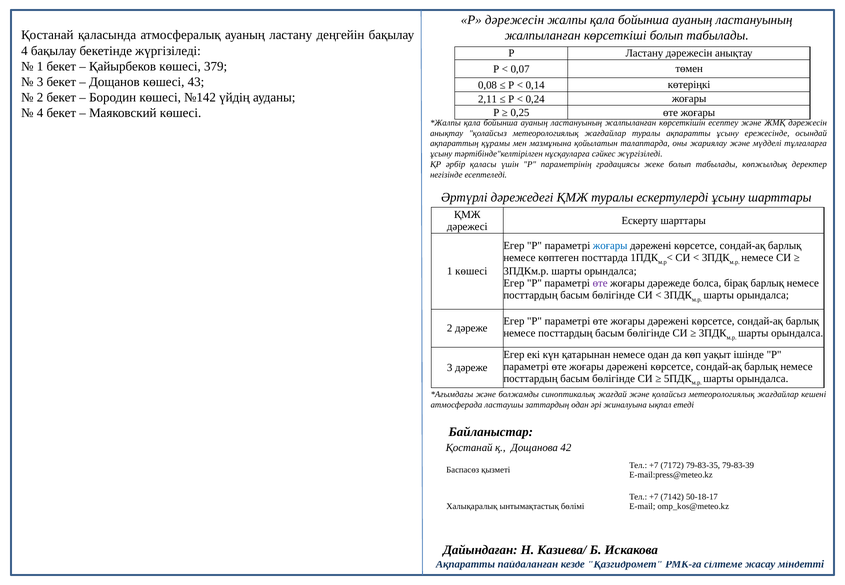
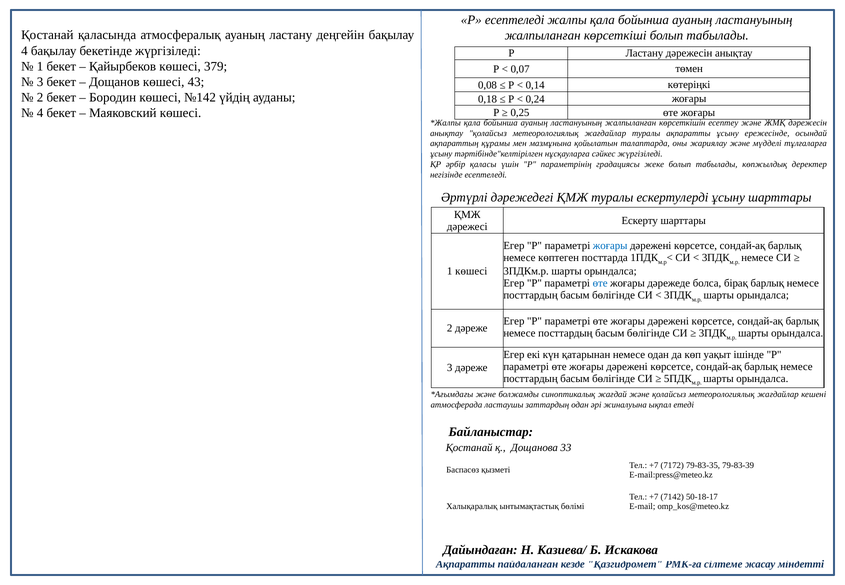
Р дәрежесін: дәрежесін -> есептеледі (515, 20)
2,11: 2,11 -> 0,18 (488, 99)
өте colour: purple -> blue (600, 283)
42: 42 -> 33 (566, 448)
